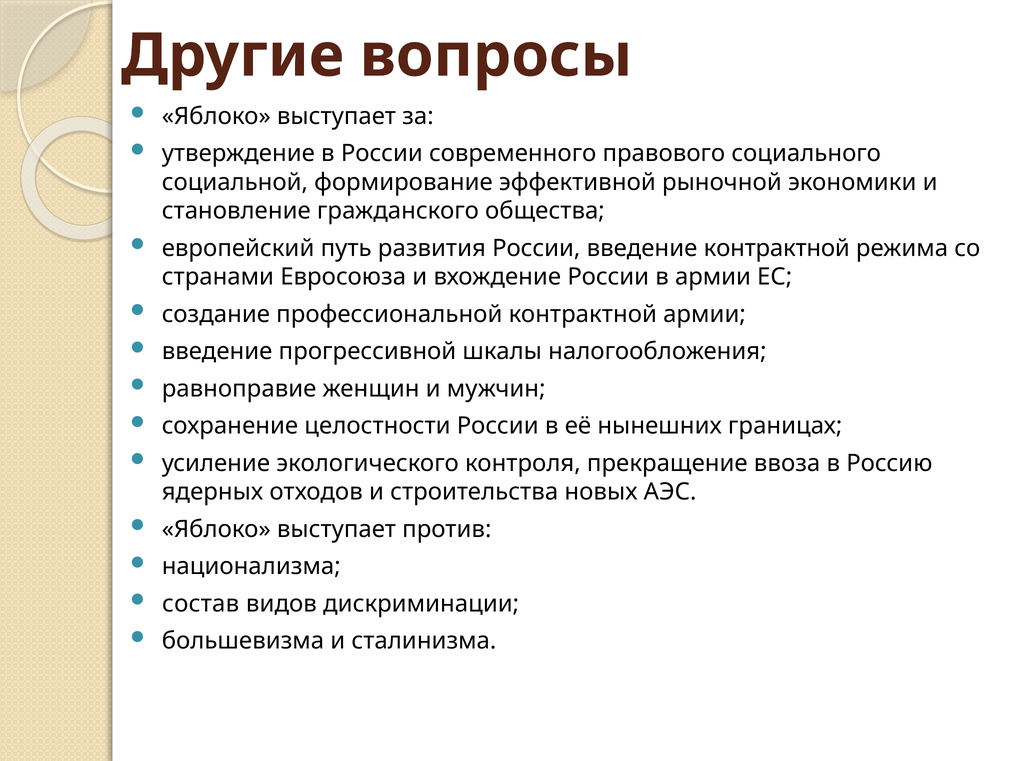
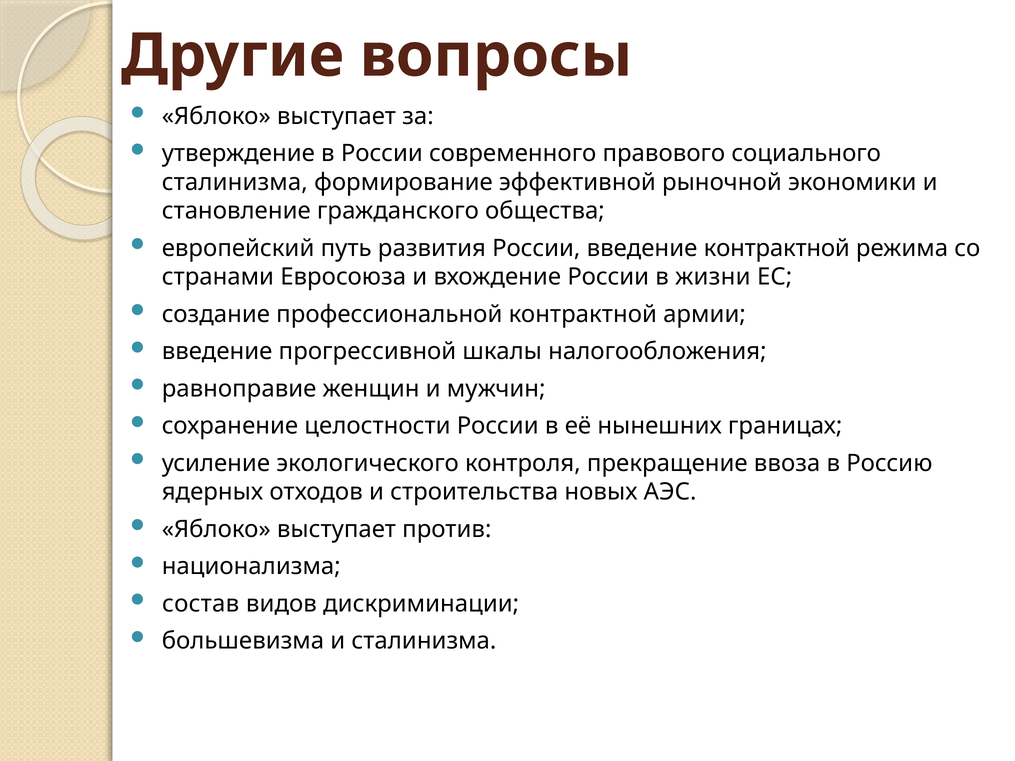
социальной: социальной -> сталинизма (235, 182)
в армии: армии -> жизни (713, 277)
